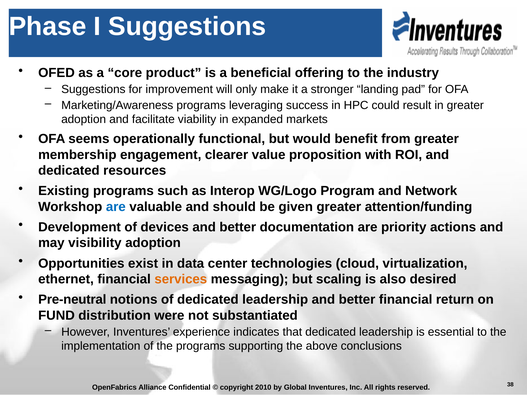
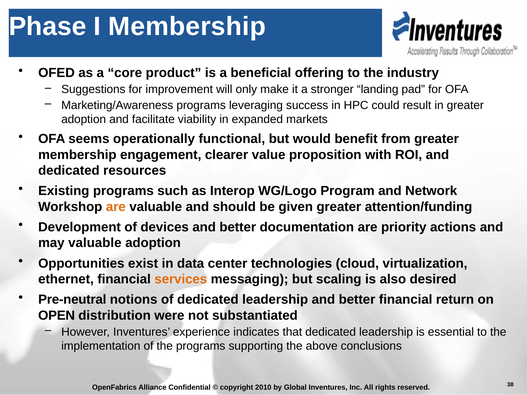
I Suggestions: Suggestions -> Membership (187, 26)
are colour: blue -> orange (116, 207)
may visibility: visibility -> valuable (95, 243)
FUND: FUND -> OPEN (57, 316)
